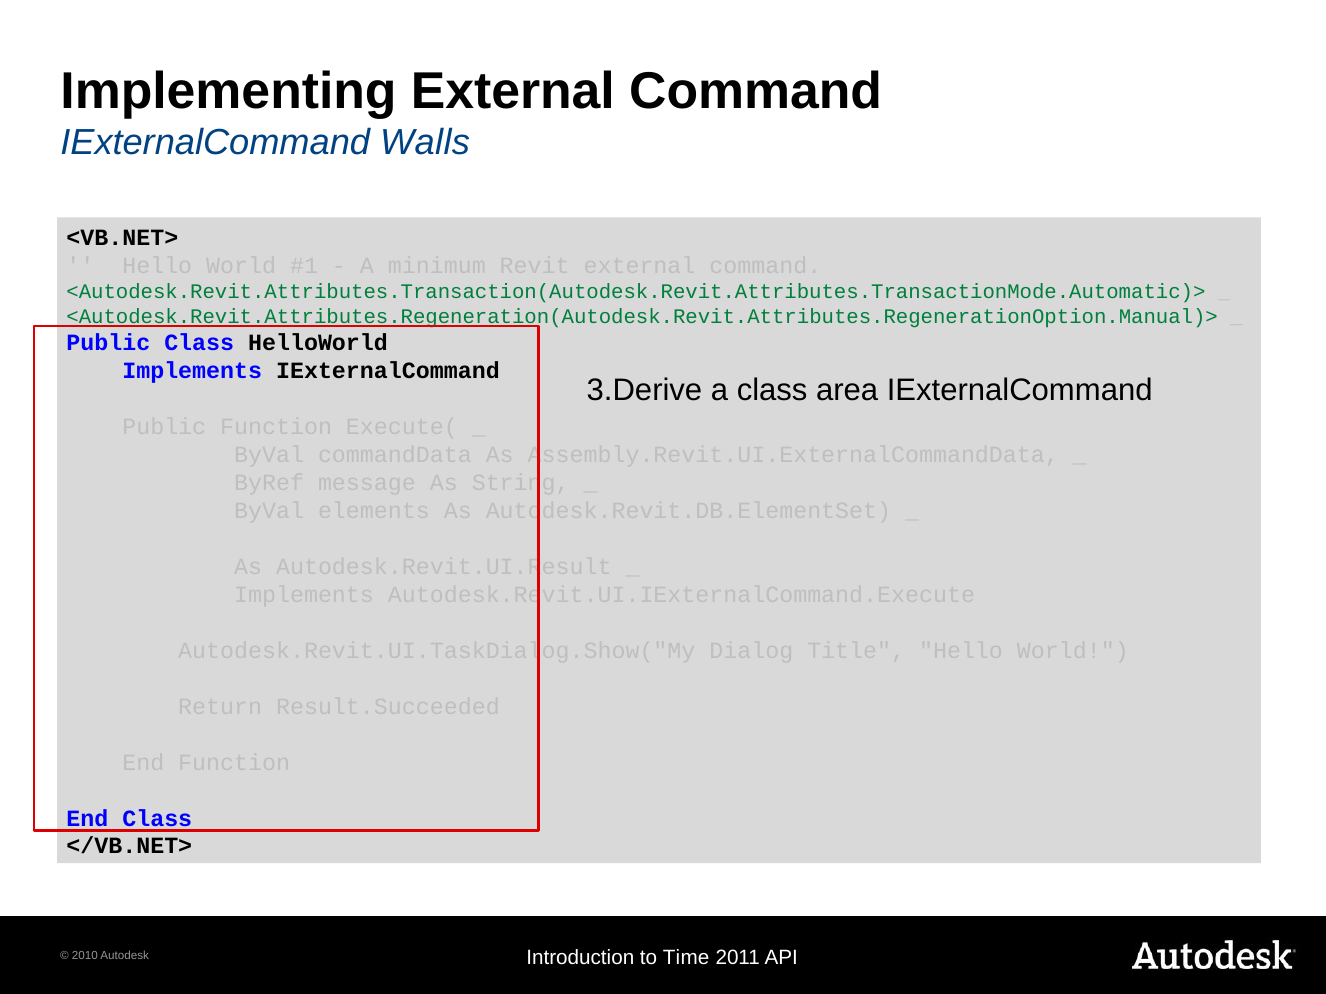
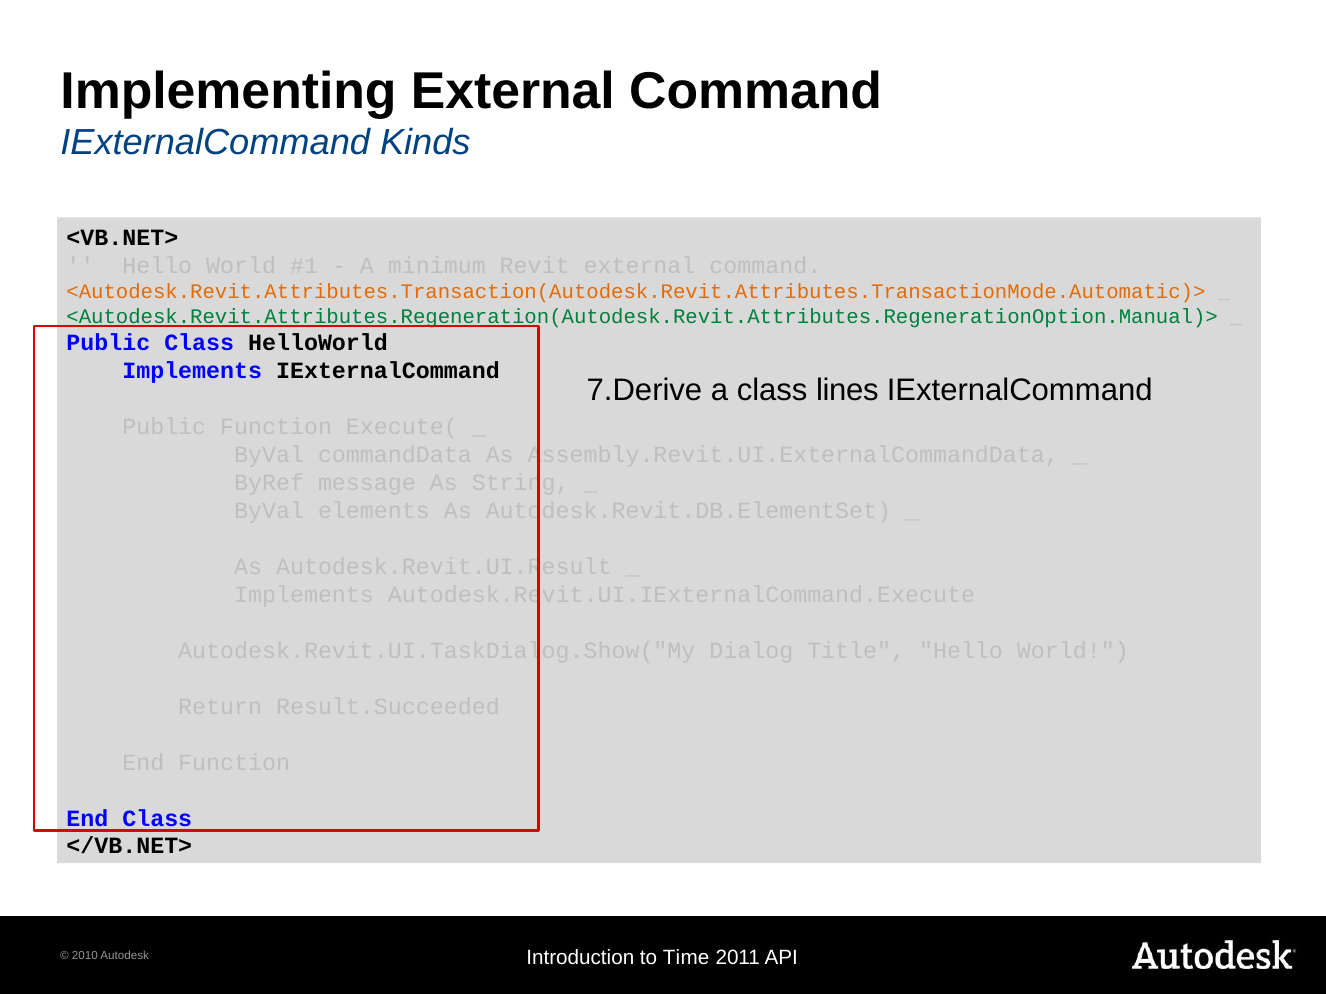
Walls: Walls -> Kinds (425, 143)
<Autodesk.Revit.Attributes.Transaction(Autodesk.Revit.Attributes.TransactionMode.Automatic)> colour: green -> orange (636, 292)
3.Derive: 3.Derive -> 7.Derive (645, 391)
area: area -> lines (847, 391)
